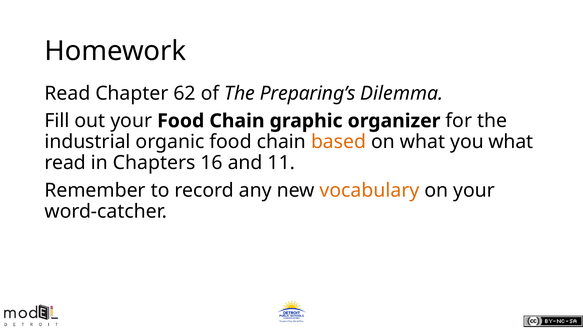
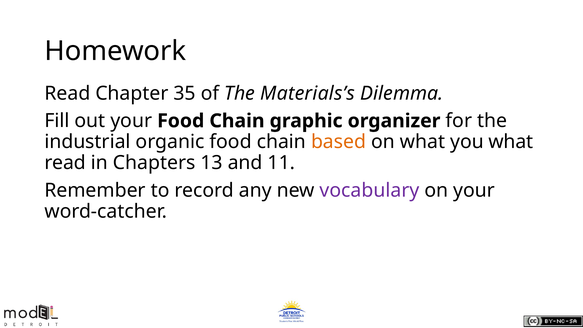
62: 62 -> 35 (185, 93)
Preparing’s: Preparing’s -> Materials’s (308, 93)
16: 16 -> 13 (212, 163)
vocabulary colour: orange -> purple (369, 190)
